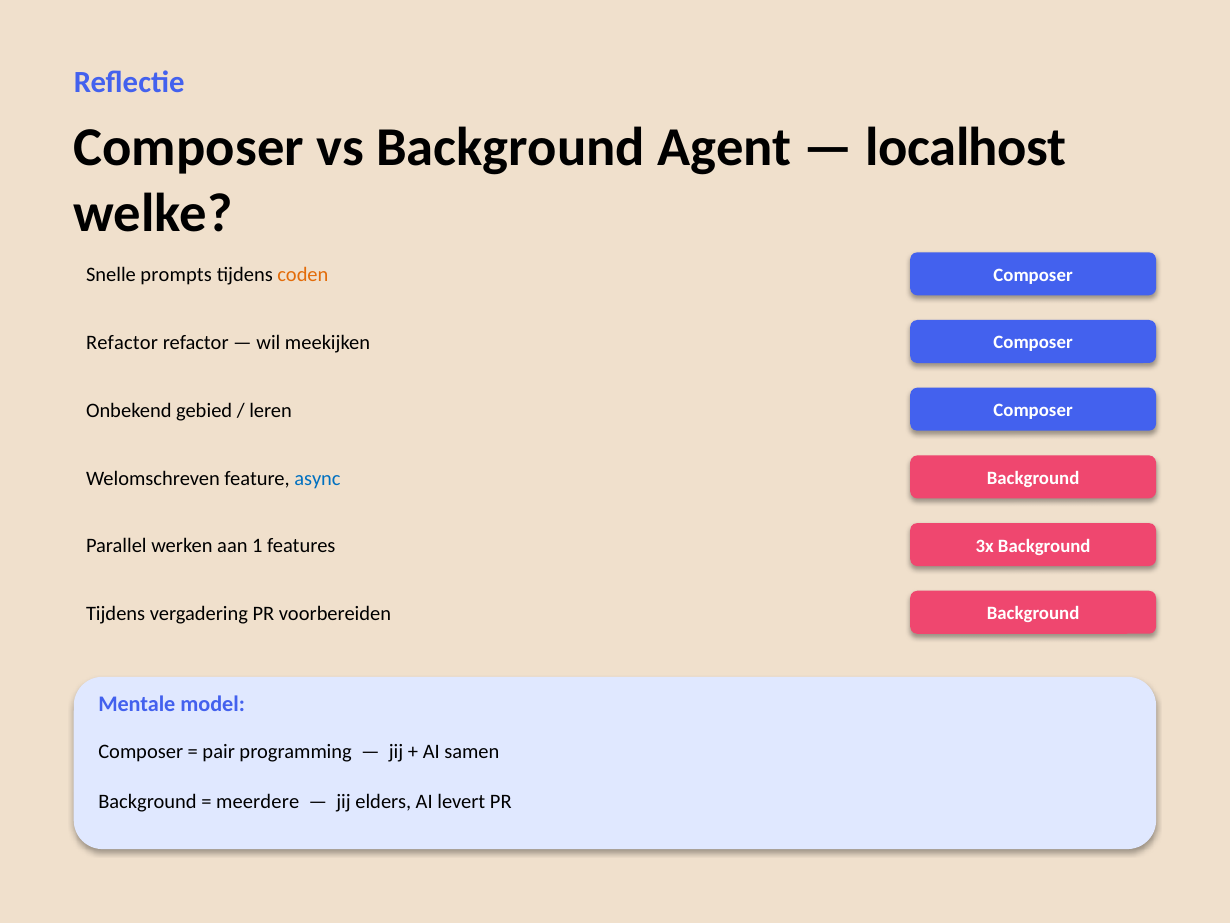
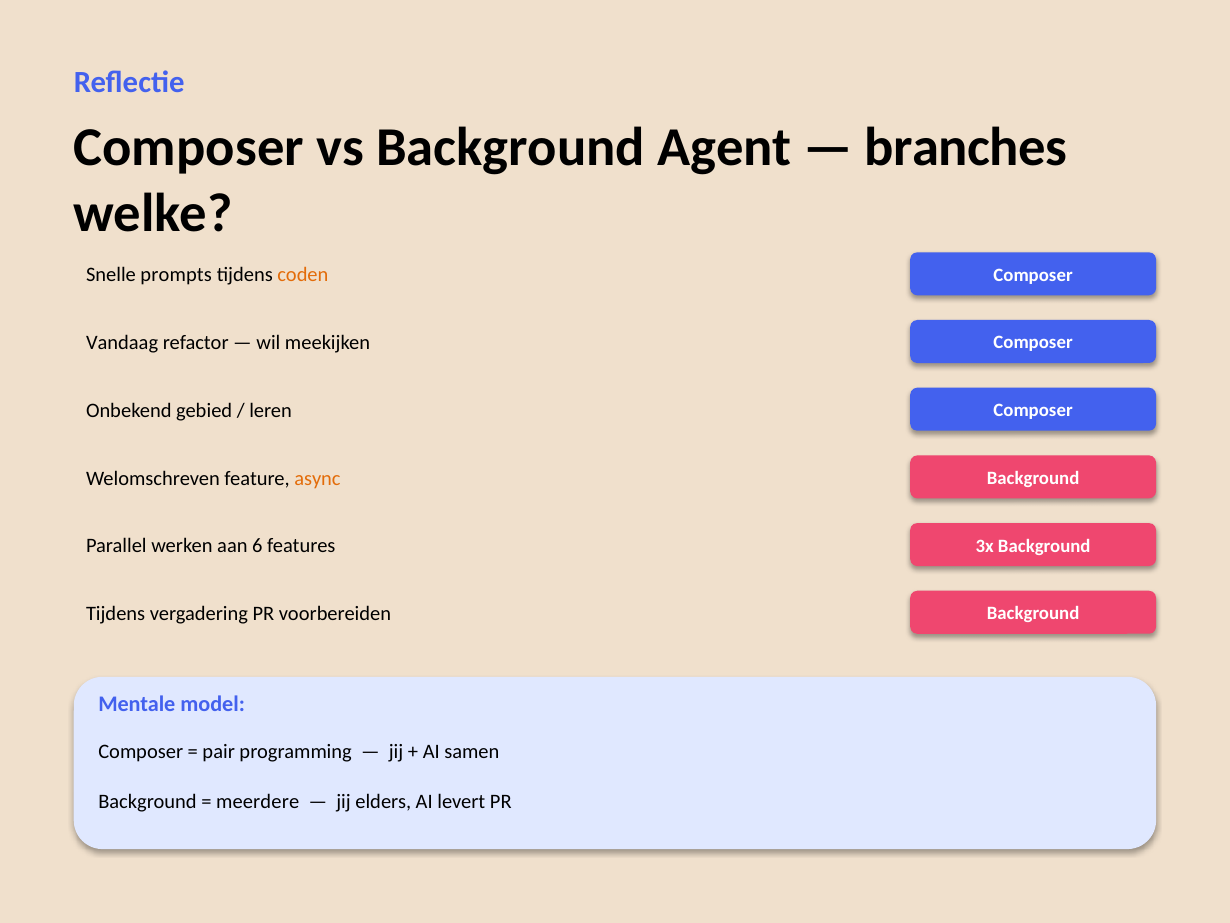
localhost: localhost -> branches (966, 147)
Refactor: Refactor -> Vandaag (122, 343)
async colour: blue -> orange (317, 478)
1: 1 -> 6 (257, 546)
